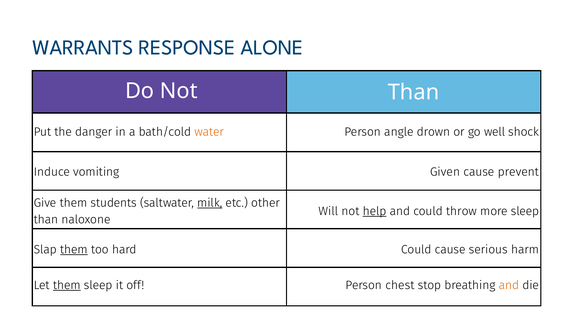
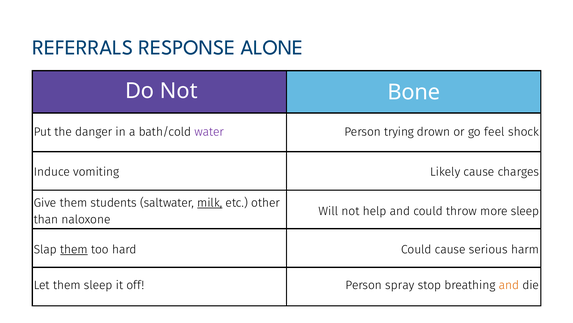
WARRANTS: WARRANTS -> REFERRALS (83, 47)
Not Than: Than -> Bone (414, 92)
water colour: orange -> purple (209, 132)
angle: angle -> trying (399, 132)
well: well -> feel (494, 132)
Given: Given -> Likely (445, 171)
prevent: prevent -> charges (518, 171)
help underline: present -> none (375, 211)
them underline: present -> none (67, 285)
chest: chest -> spray (400, 285)
